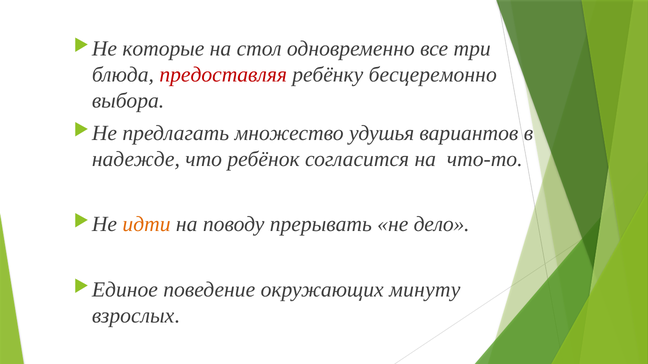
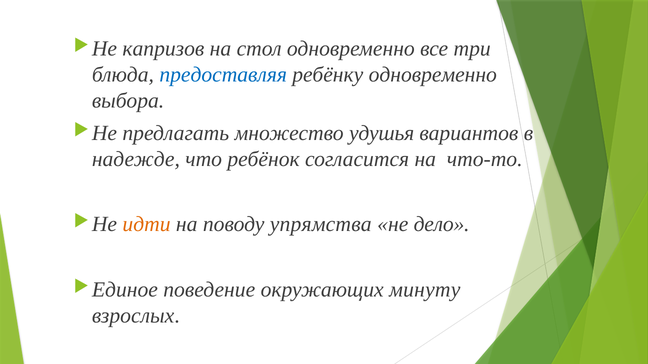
которые: которые -> капризов (163, 49)
предоставляя colour: red -> blue (223, 75)
ребёнку бесцеремонно: бесцеремонно -> одновременно (433, 75)
прерывать: прерывать -> упрямства (321, 225)
